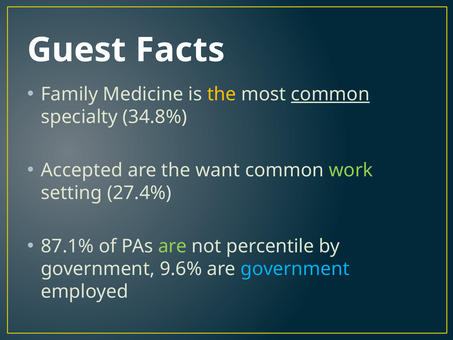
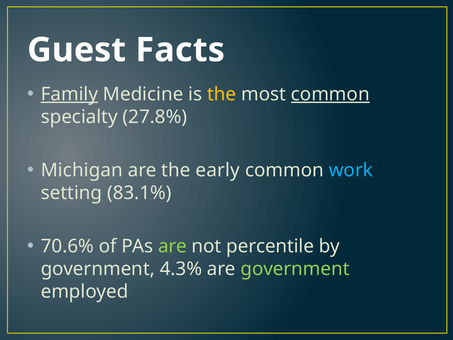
Family underline: none -> present (69, 94)
34.8%: 34.8% -> 27.8% (155, 117)
Accepted: Accepted -> Michigan (82, 170)
want: want -> early (218, 170)
work colour: light green -> light blue (351, 170)
27.4%: 27.4% -> 83.1% (139, 193)
87.1%: 87.1% -> 70.6% (67, 246)
9.6%: 9.6% -> 4.3% (181, 269)
government colour: light blue -> light green (295, 269)
